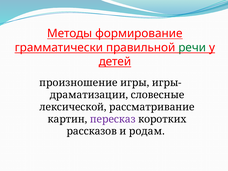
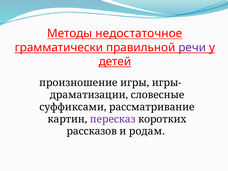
формирование: формирование -> недостаточное (139, 33)
речи colour: green -> purple (192, 47)
лексической: лексической -> суффиксами (73, 107)
